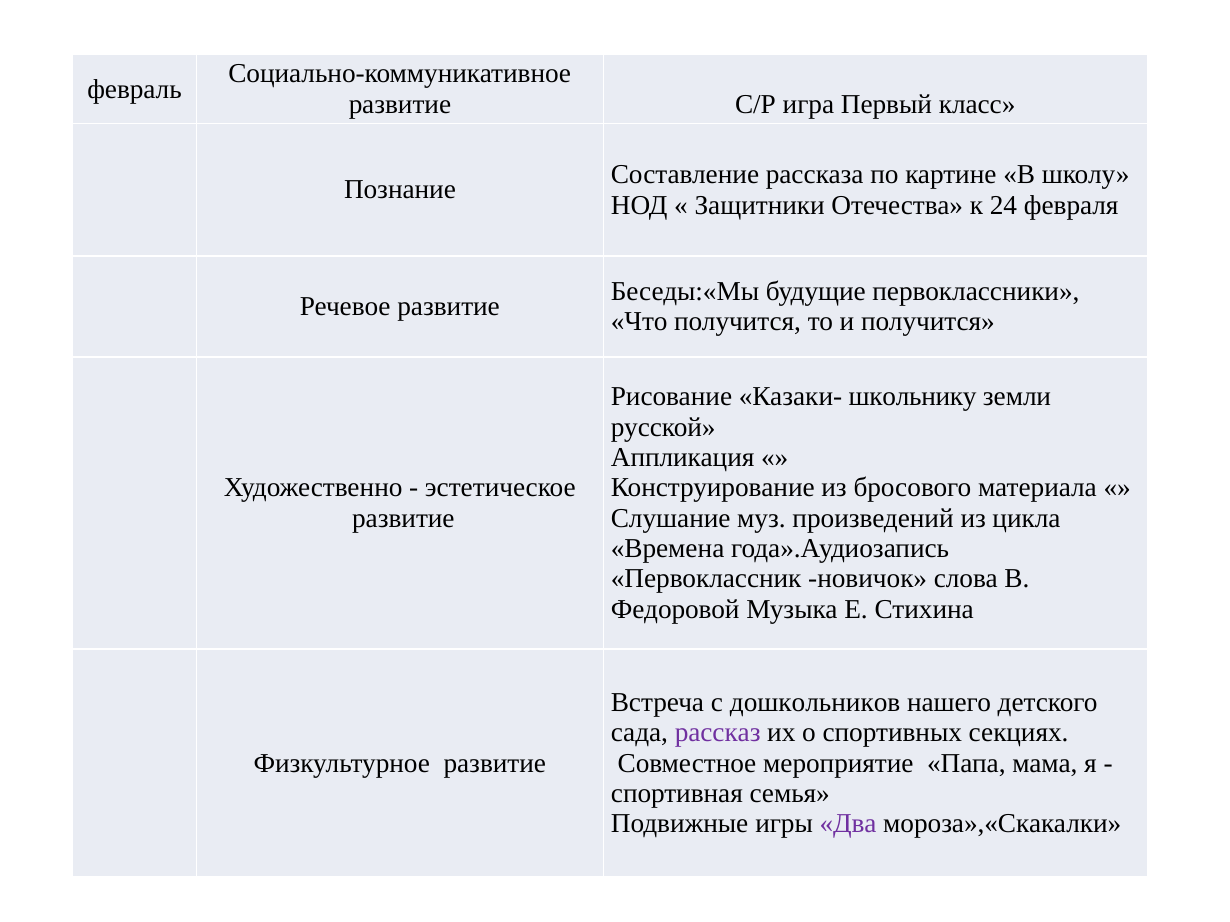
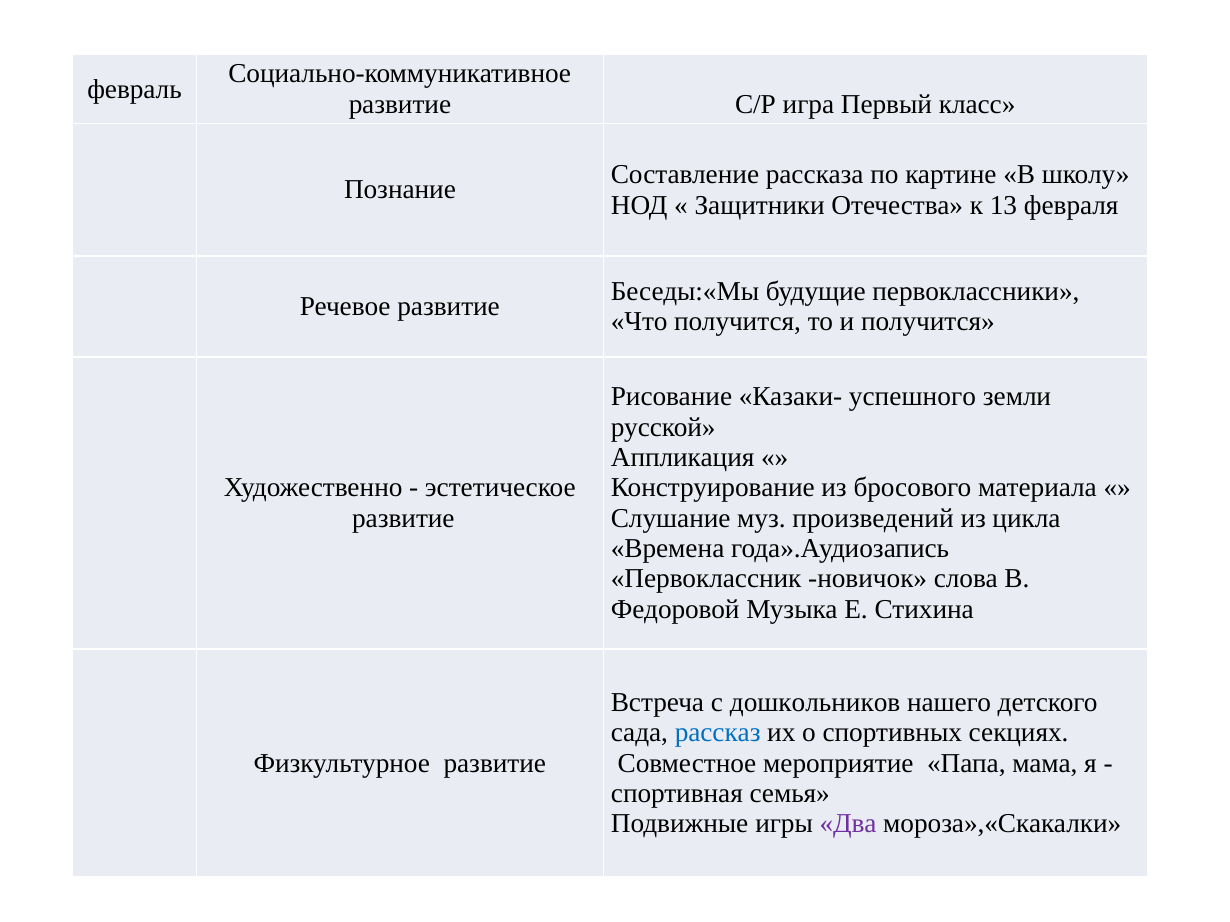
24: 24 -> 13 (1003, 205)
школьнику: школьнику -> успешного (912, 397)
рассказ colour: purple -> blue (718, 733)
